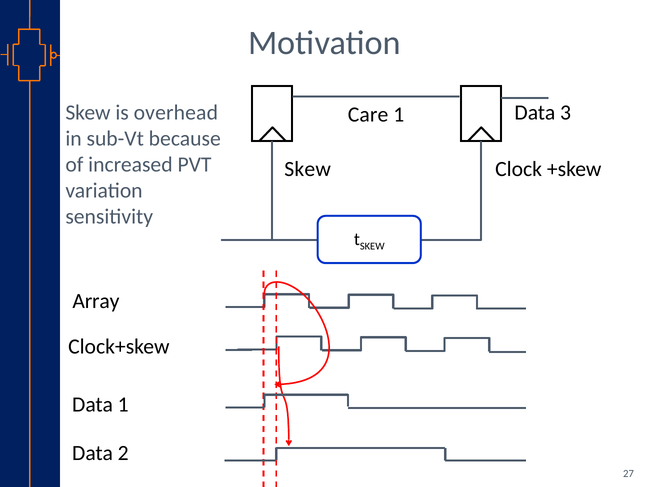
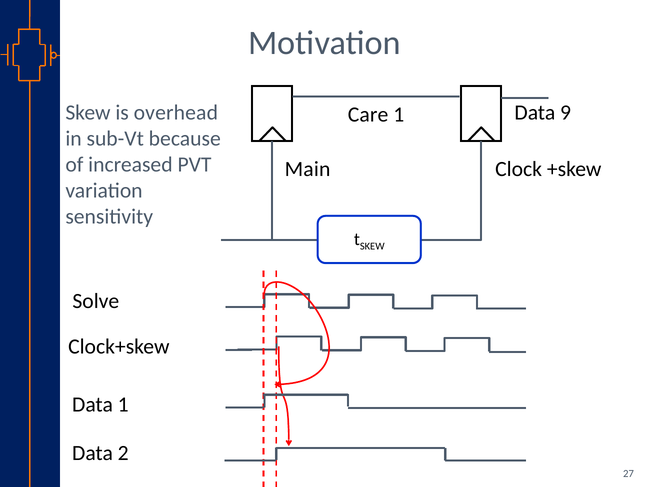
3: 3 -> 9 (566, 113)
Skew: Skew -> Main (308, 169)
Array: Array -> Solve (96, 301)
